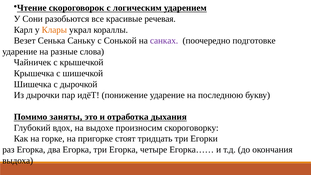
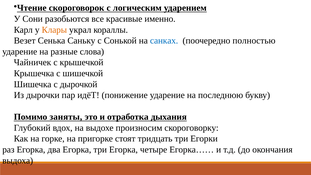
речевая: речевая -> именно (160, 19)
санках colour: purple -> blue (164, 41)
подготовке: подготовке -> полностью (254, 41)
